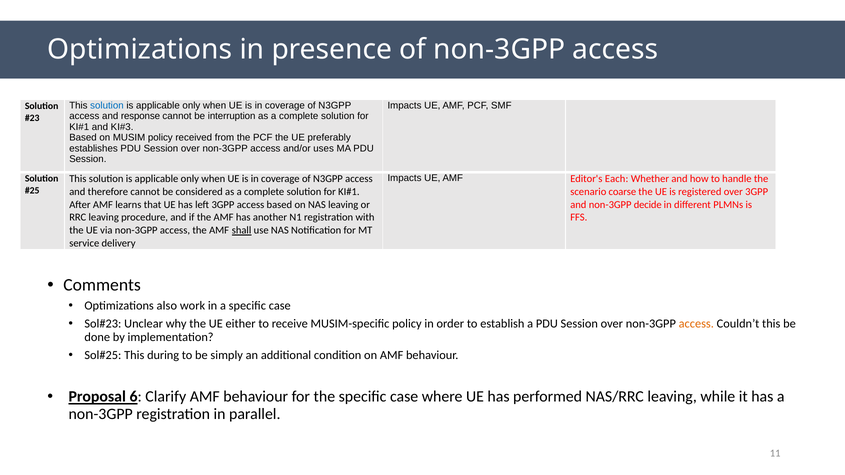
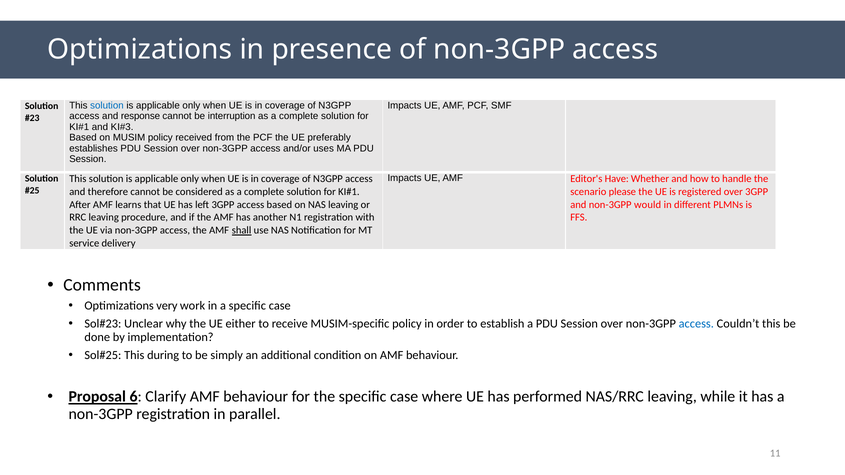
Each: Each -> Have (617, 179)
coarse: coarse -> please (622, 192)
decide: decide -> would (648, 205)
also: also -> very (167, 306)
access colour: orange -> blue (696, 324)
